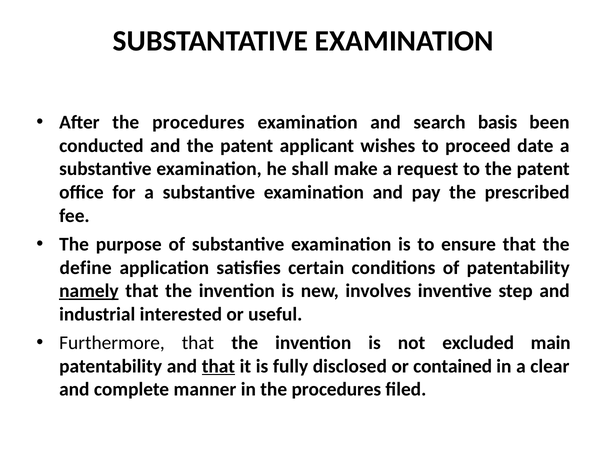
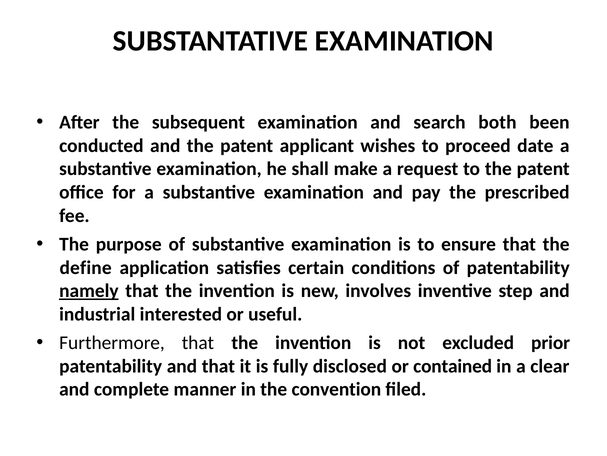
After the procedures: procedures -> subsequent (198, 122)
basis: basis -> both (497, 122)
main: main -> prior (551, 342)
that underline: present -> none (218, 366)
in the procedures: procedures -> convention (336, 389)
